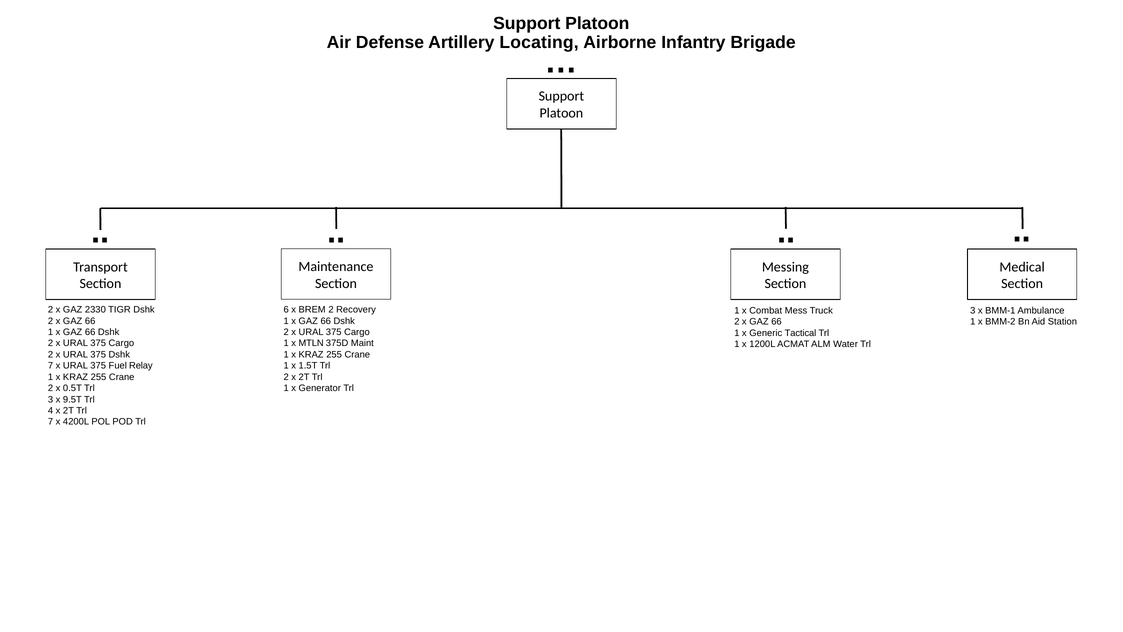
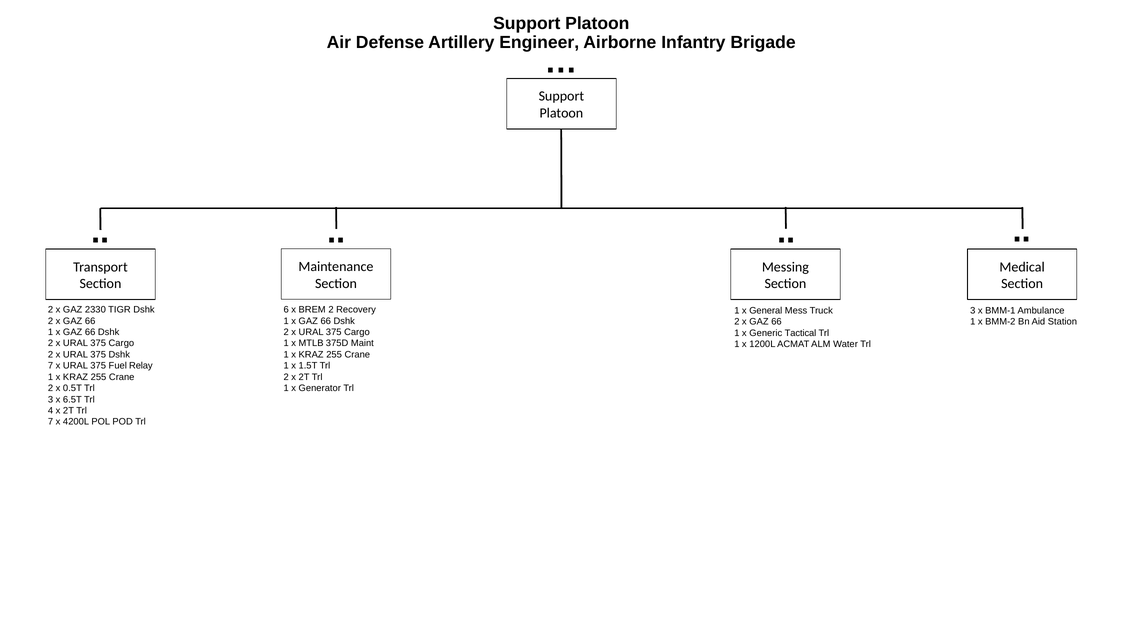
Locating: Locating -> Engineer (539, 43)
Combat: Combat -> General (766, 310)
MTLN: MTLN -> MTLB (311, 343)
9.5T: 9.5T -> 6.5T (72, 399)
